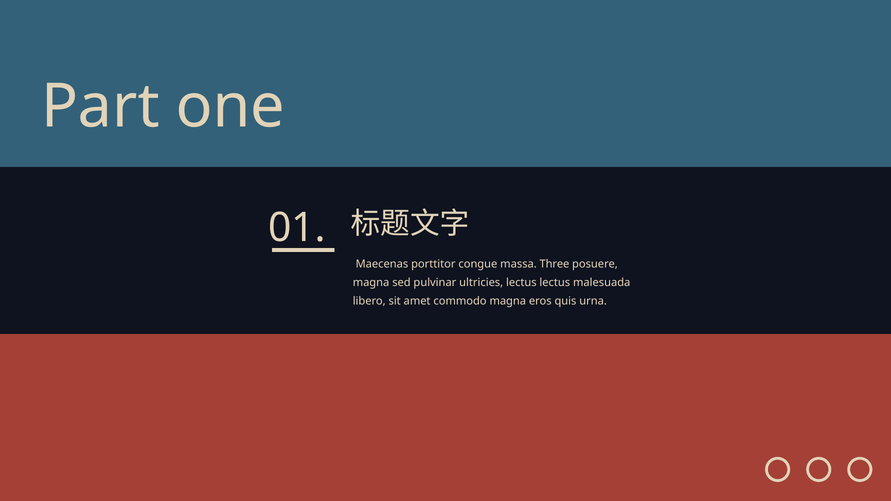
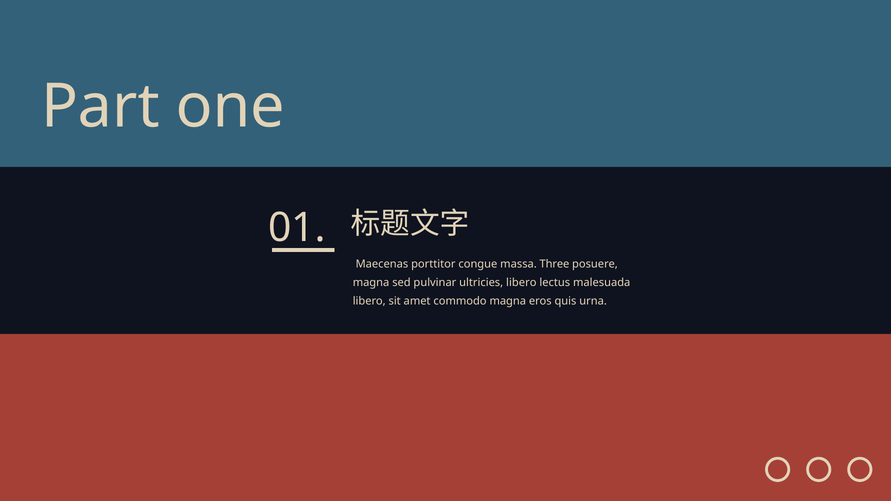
ultricies lectus: lectus -> libero (521, 283)
